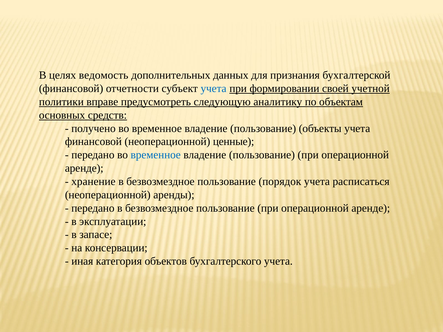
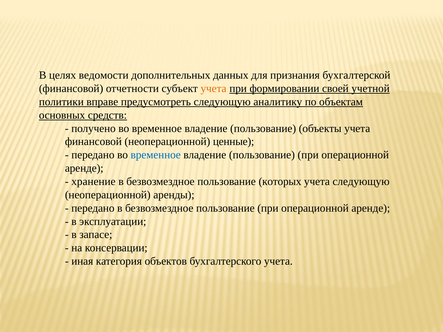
ведомость: ведомость -> ведомости (104, 75)
учета colour: blue -> orange (214, 89)
порядок: порядок -> которых (280, 182)
учета расписаться: расписаться -> следующую (361, 182)
